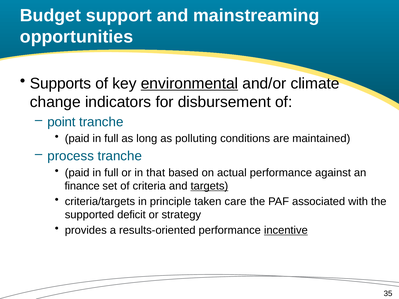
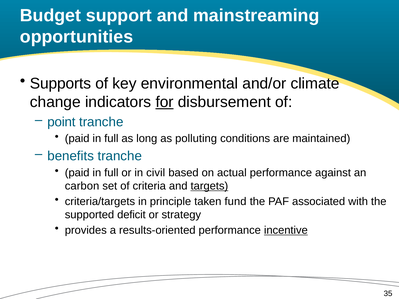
environmental underline: present -> none (189, 84)
for underline: none -> present (165, 102)
process: process -> benefits (71, 156)
that: that -> civil (156, 173)
finance: finance -> carbon (82, 186)
care: care -> fund (236, 202)
